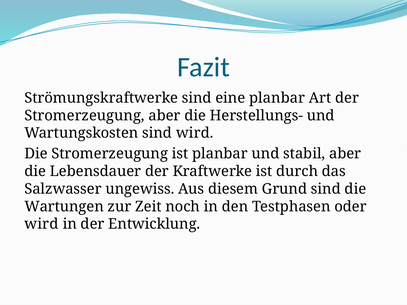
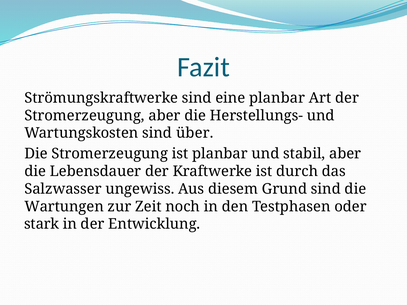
sind wird: wird -> über (195, 133)
wird: wird -> stark (42, 224)
